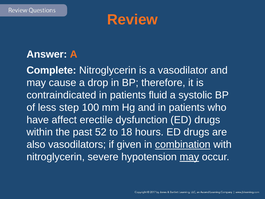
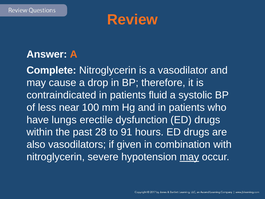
step: step -> near (69, 107)
affect: affect -> lungs (64, 120)
52: 52 -> 28 (101, 132)
18: 18 -> 91 (126, 132)
combination underline: present -> none (183, 144)
